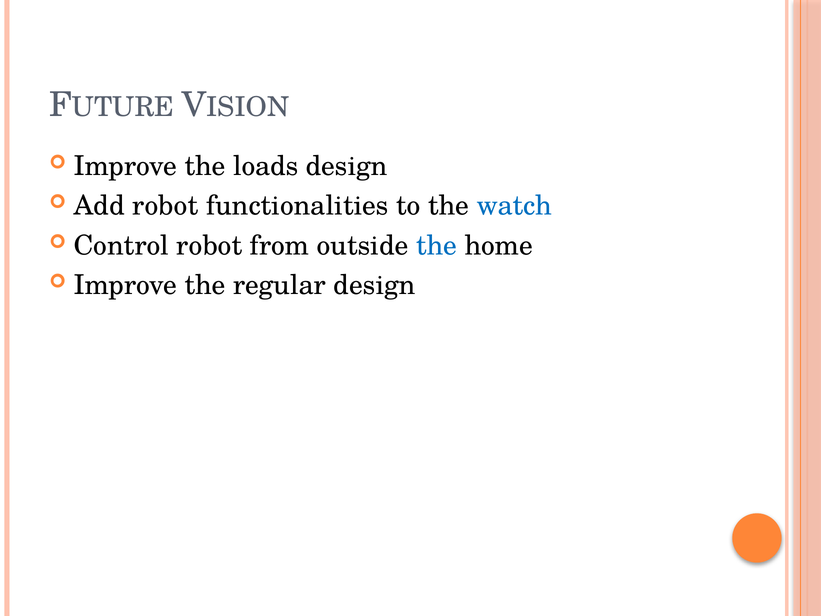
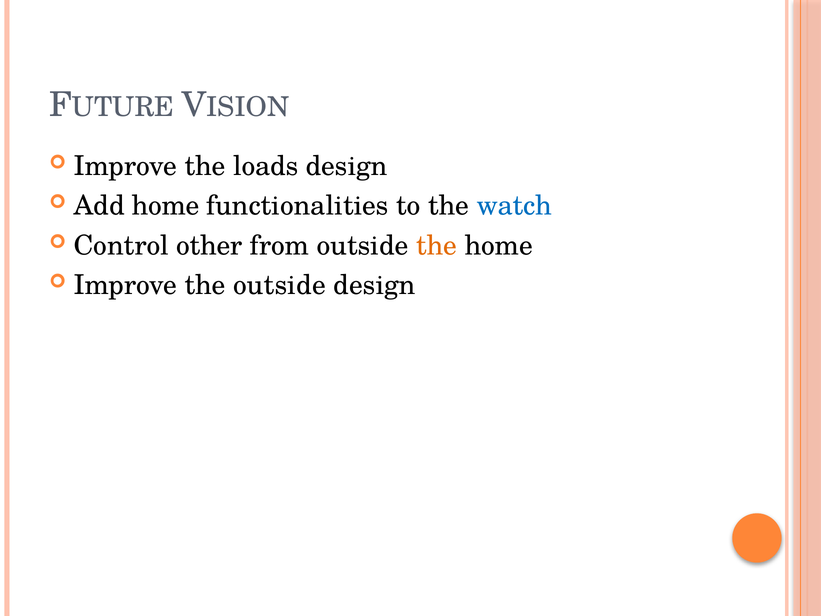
Add robot: robot -> home (166, 206)
Control robot: robot -> other (210, 245)
the colour: blue -> orange (437, 245)
the regular: regular -> outside (279, 285)
